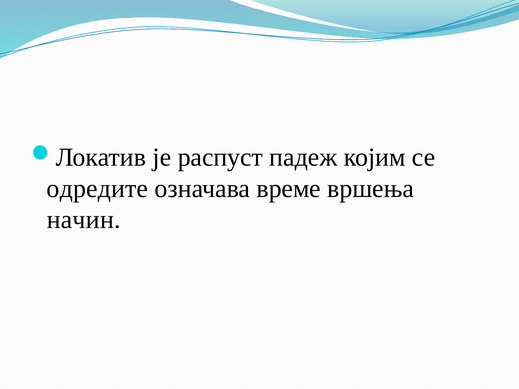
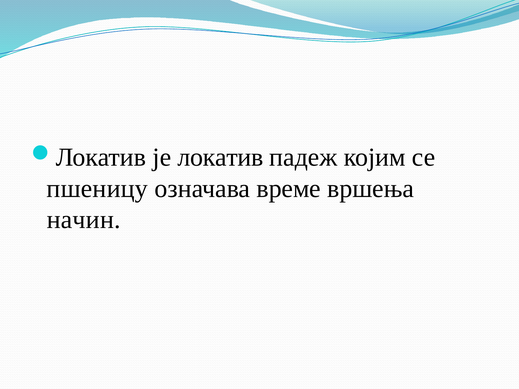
распуст: распуст -> локатив (220, 157)
одредите: одредите -> пшеницу (97, 189)
